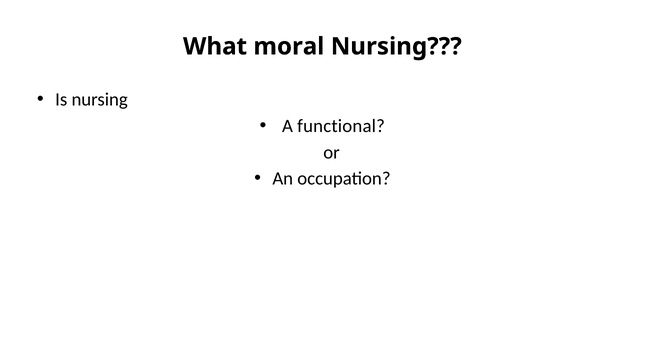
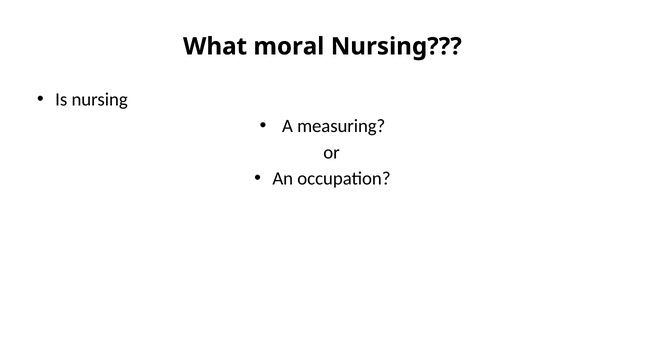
functional: functional -> measuring (341, 126)
